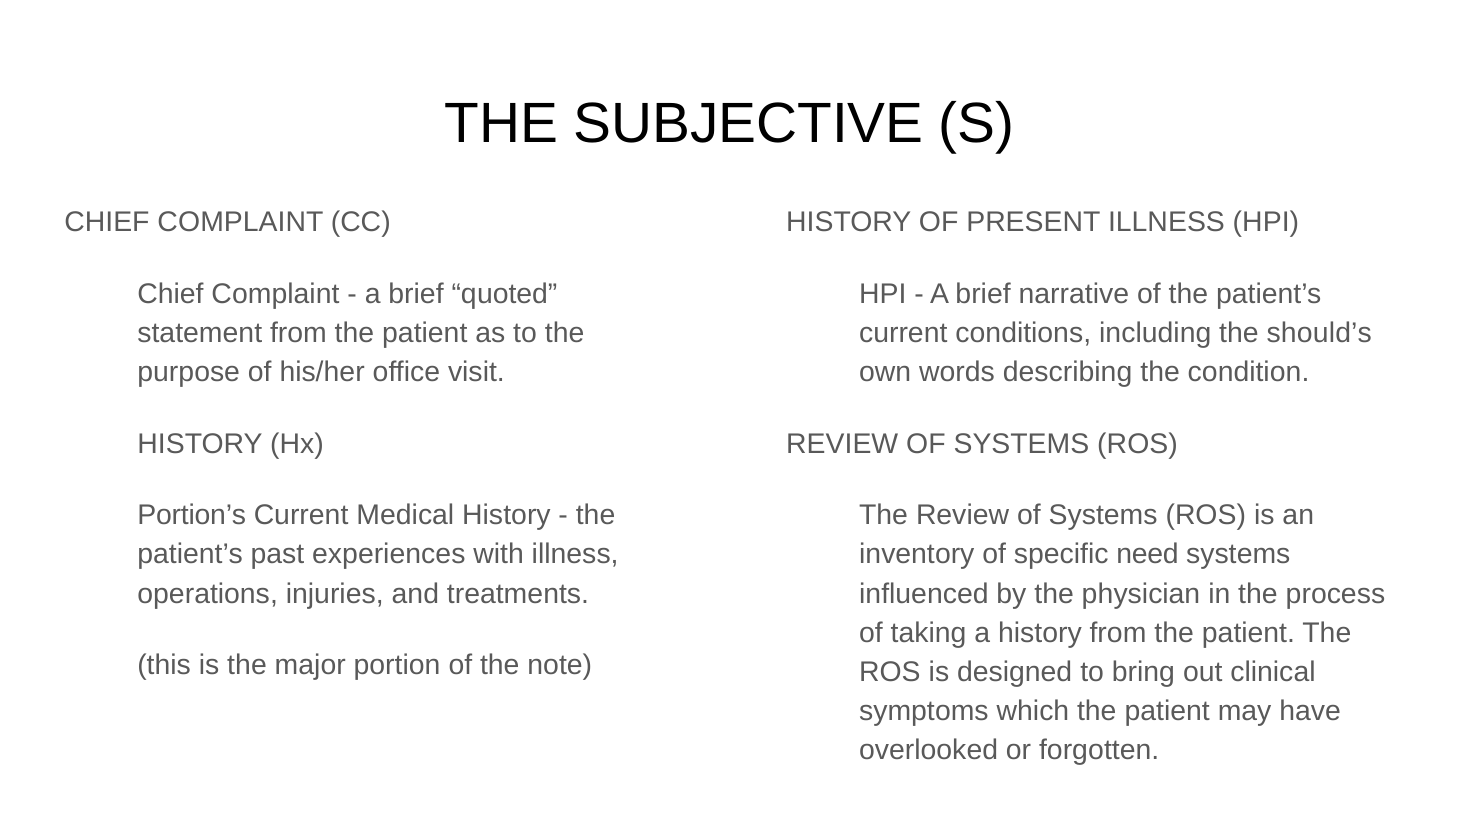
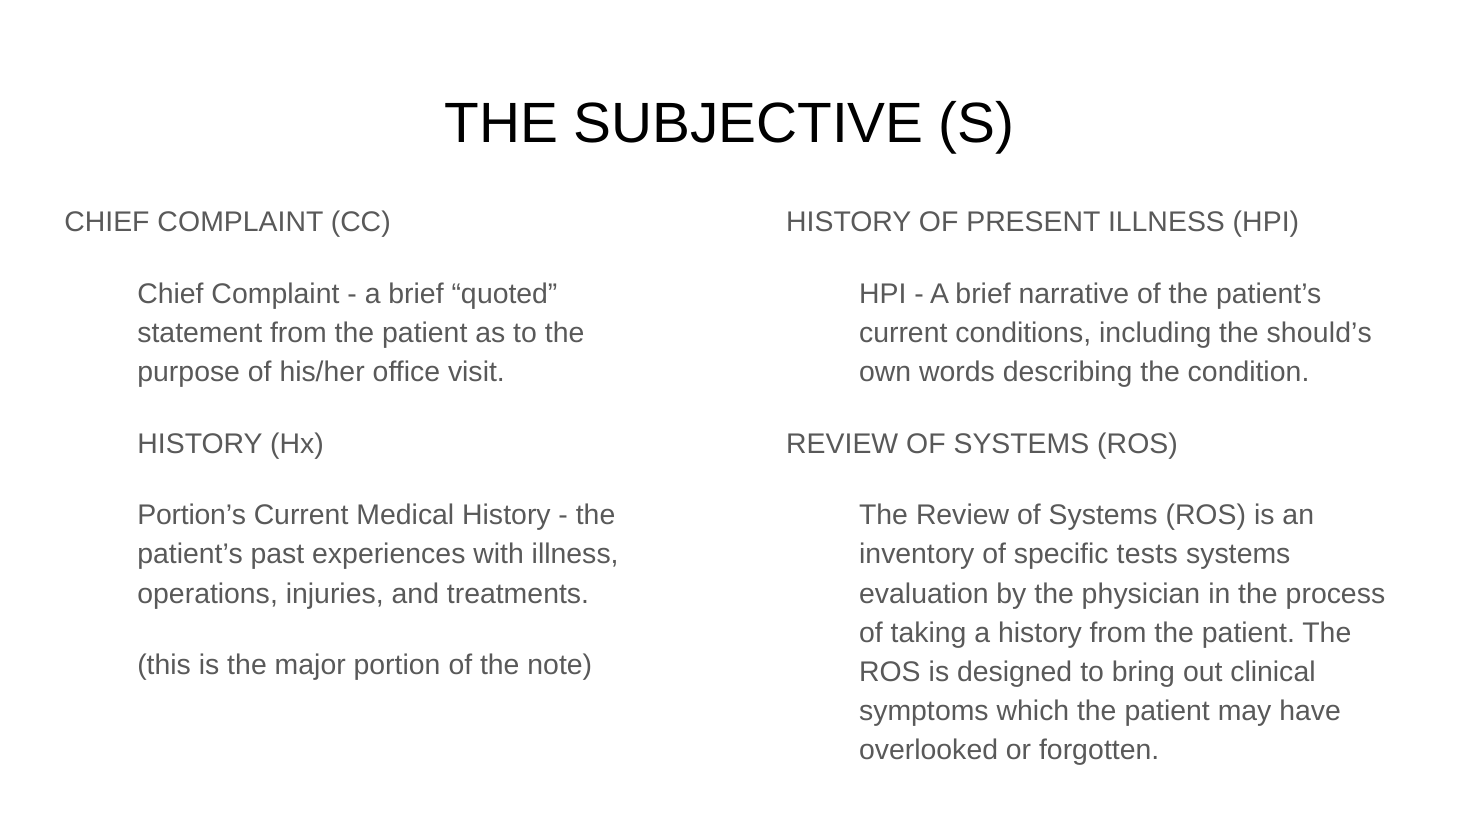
need: need -> tests (1147, 555)
influenced: influenced -> evaluation (924, 594)
